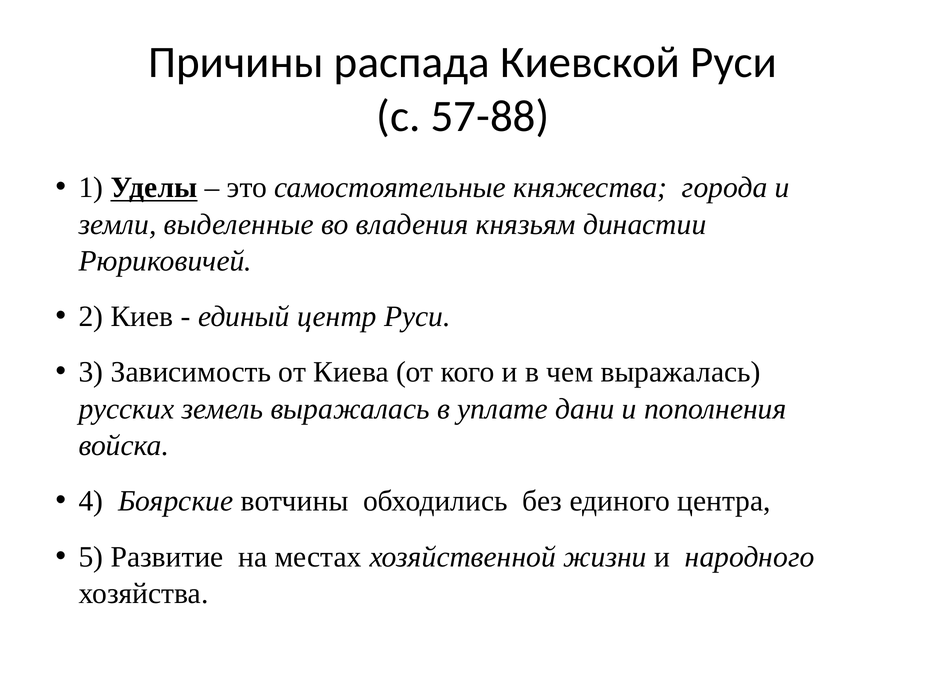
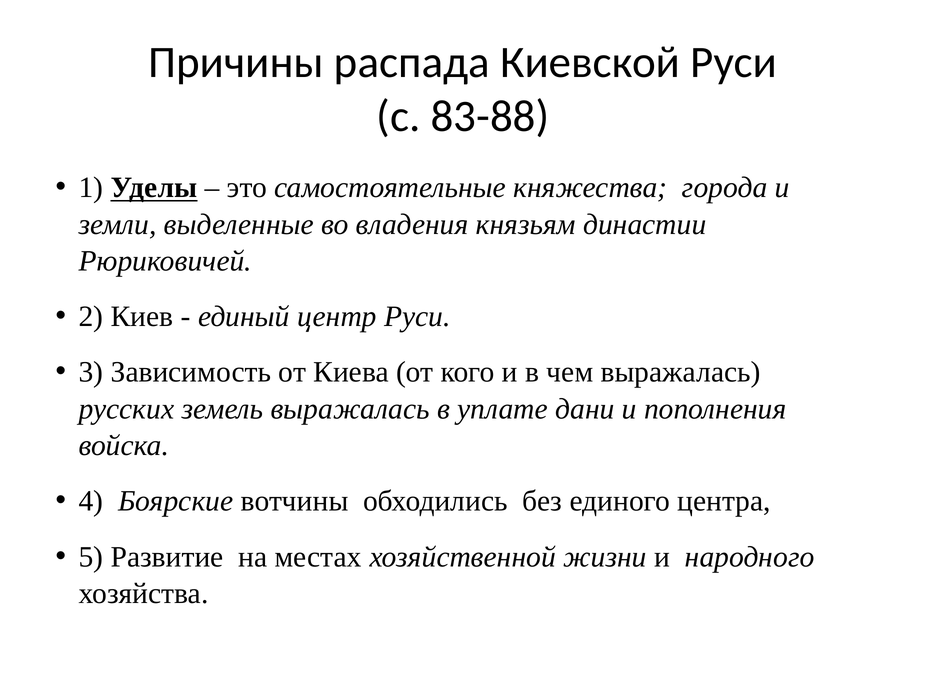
57-88: 57-88 -> 83-88 (490, 117)
